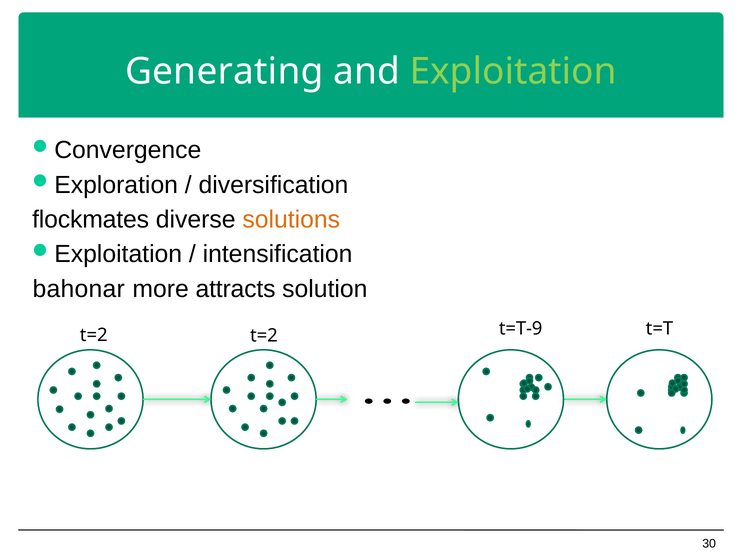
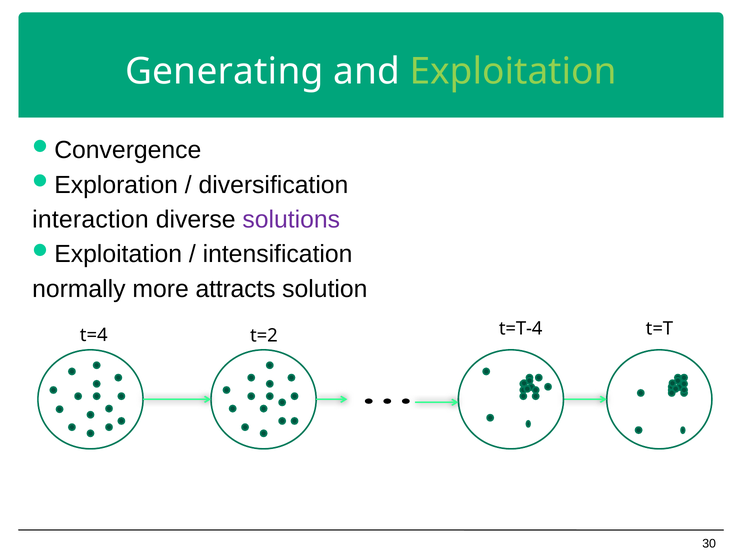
flockmates: flockmates -> interaction (90, 219)
solutions colour: orange -> purple (291, 219)
bahonar: bahonar -> normally (79, 289)
t=T-9: t=T-9 -> t=T-4 (521, 328)
t=2: t=2 -> t=4 (94, 335)
